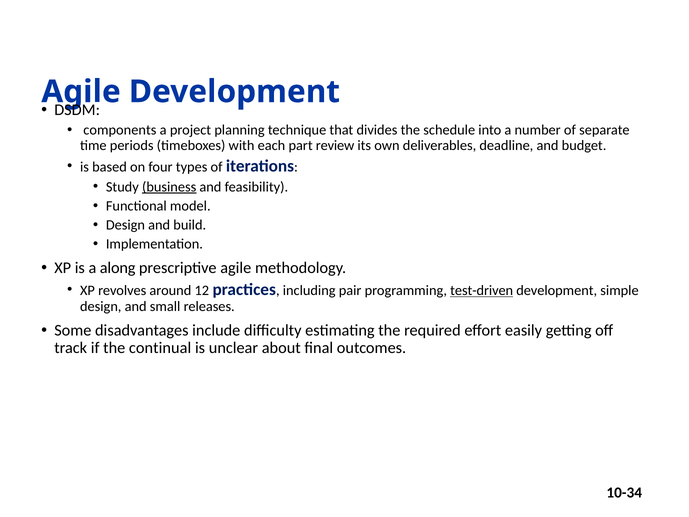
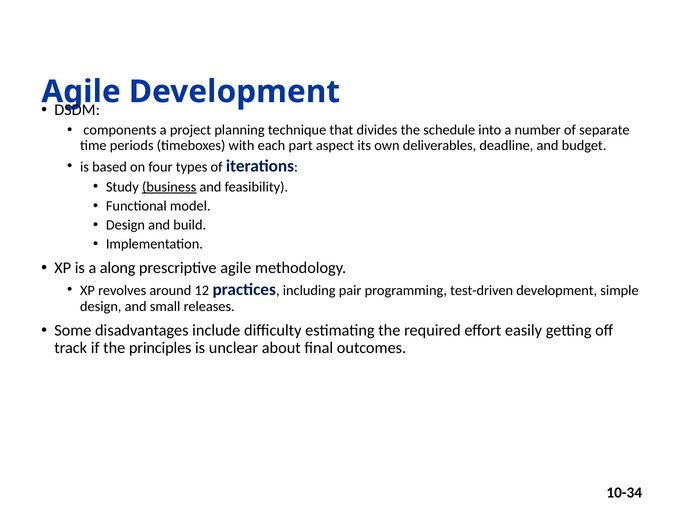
review: review -> aspect (335, 145)
test-driven underline: present -> none (482, 290)
continual: continual -> principles (160, 348)
